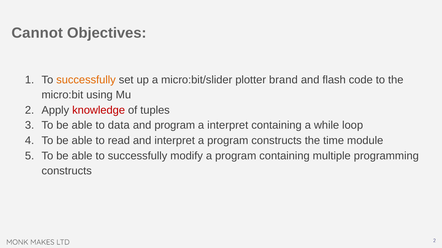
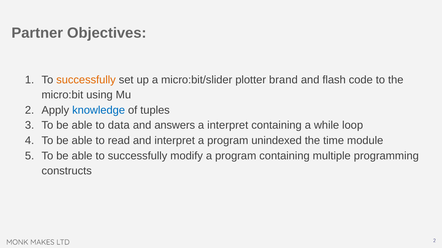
Cannot: Cannot -> Partner (37, 33)
knowledge colour: red -> blue (99, 110)
and program: program -> answers (175, 126)
program constructs: constructs -> unindexed (277, 141)
